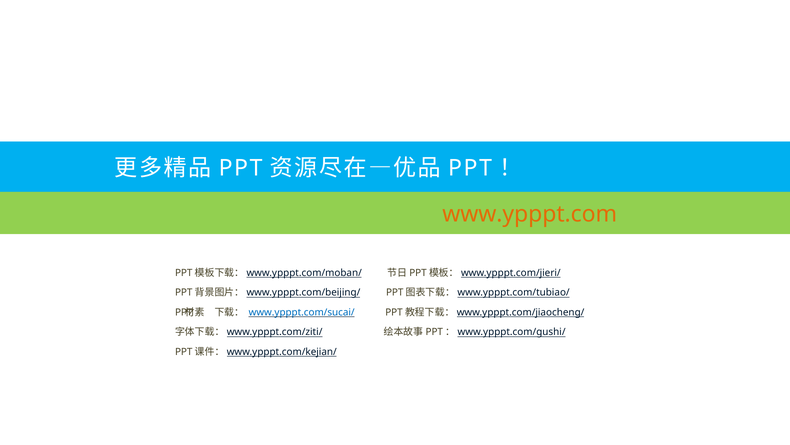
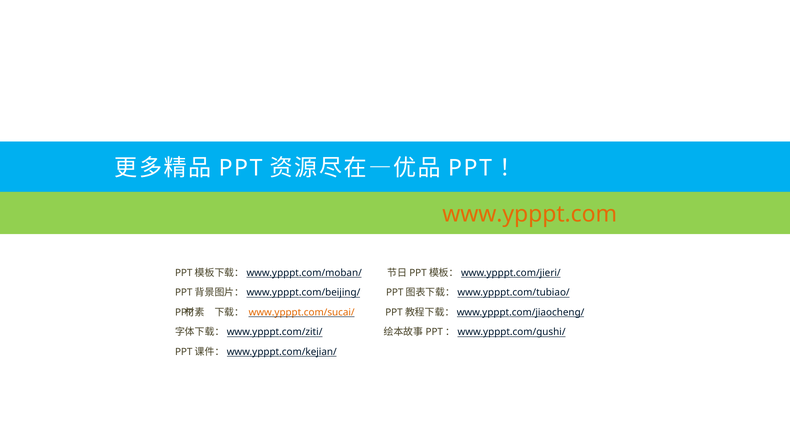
www.ypppt.com/sucai/ colour: blue -> orange (302, 312)
